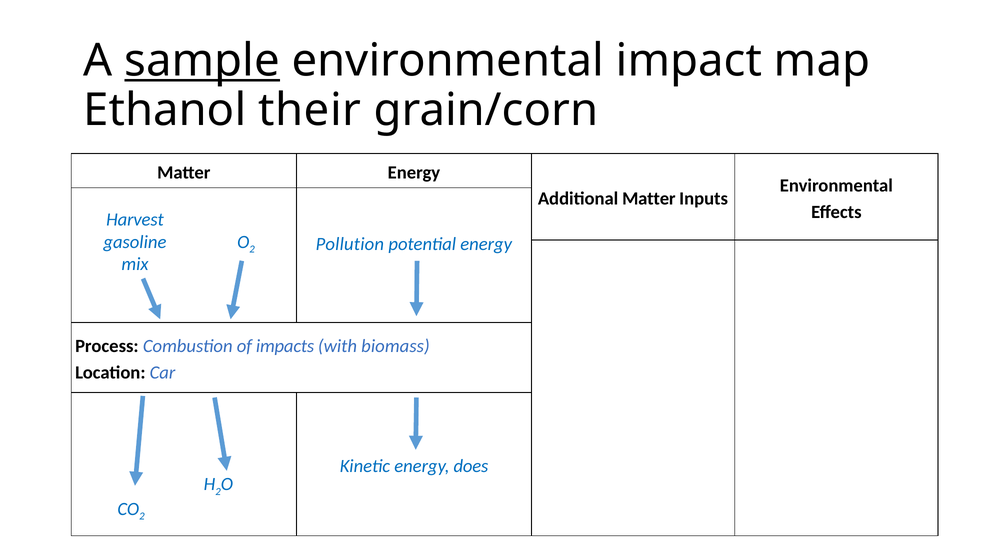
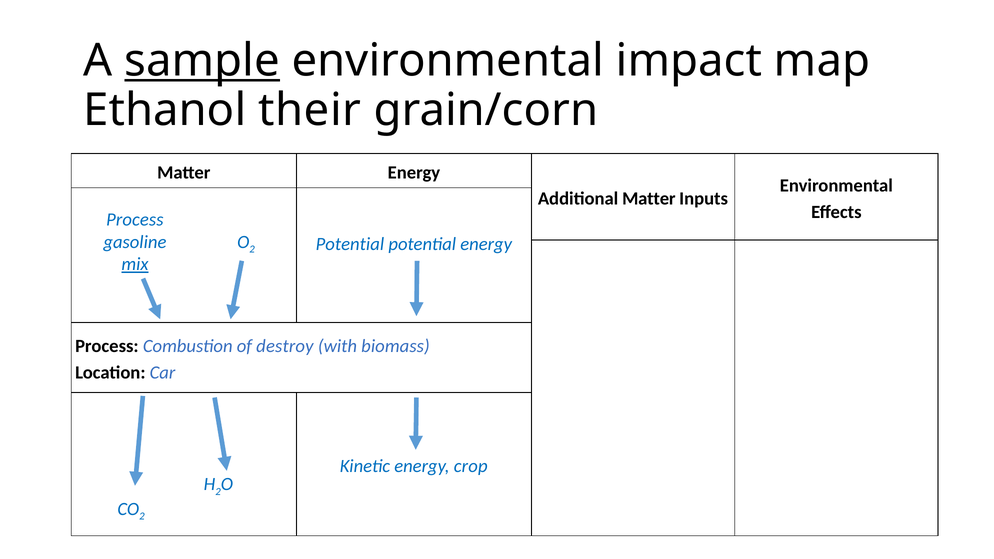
Harvest: Harvest -> Process (135, 220)
Pollution: Pollution -> Potential (350, 244)
mix underline: none -> present (135, 264)
impacts: impacts -> destroy (285, 346)
does: does -> crop (471, 466)
